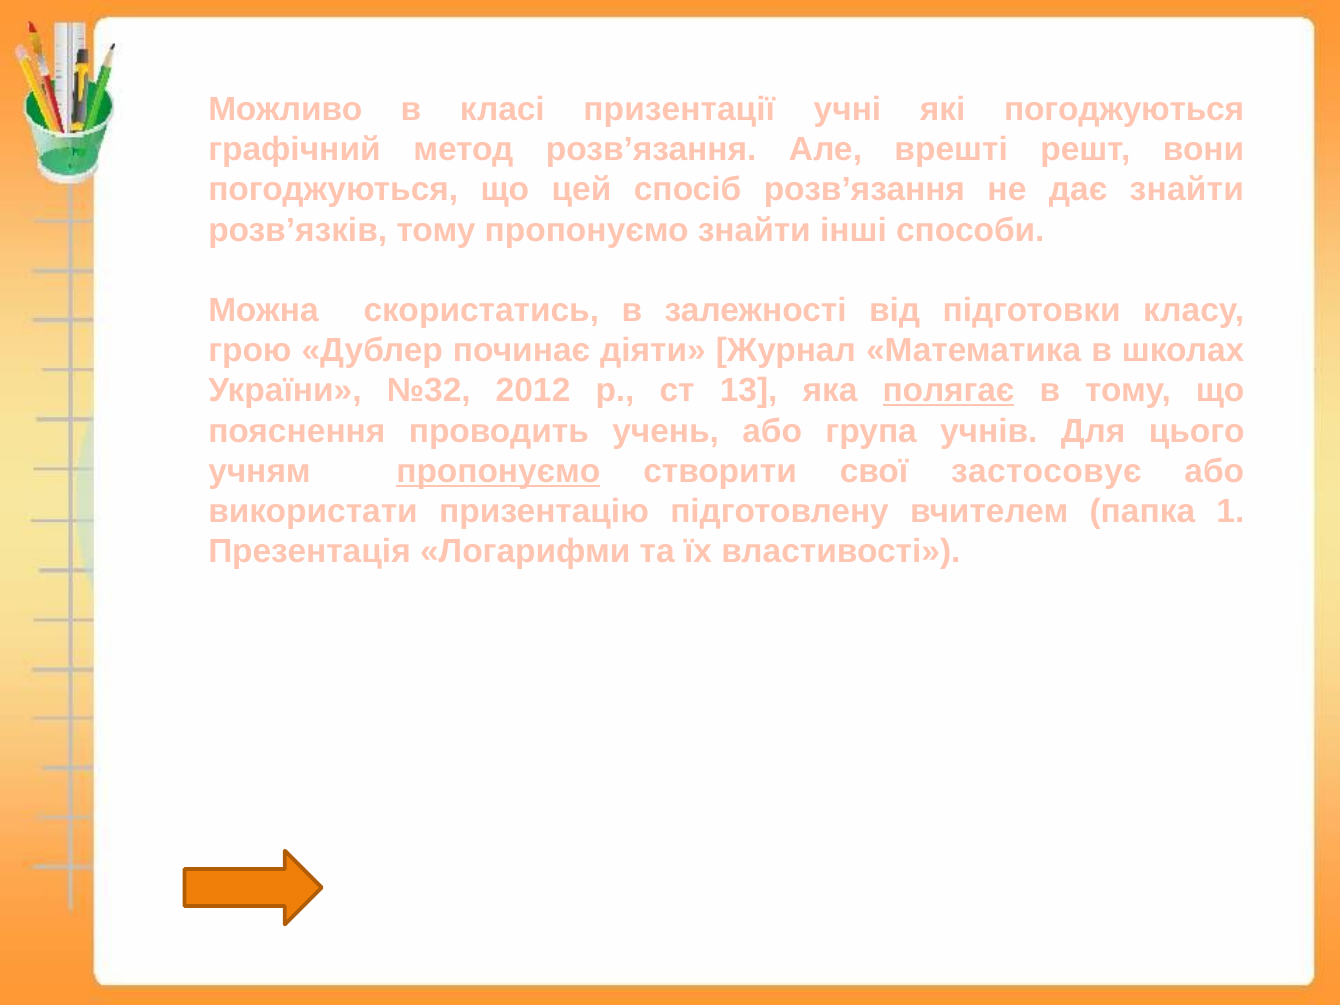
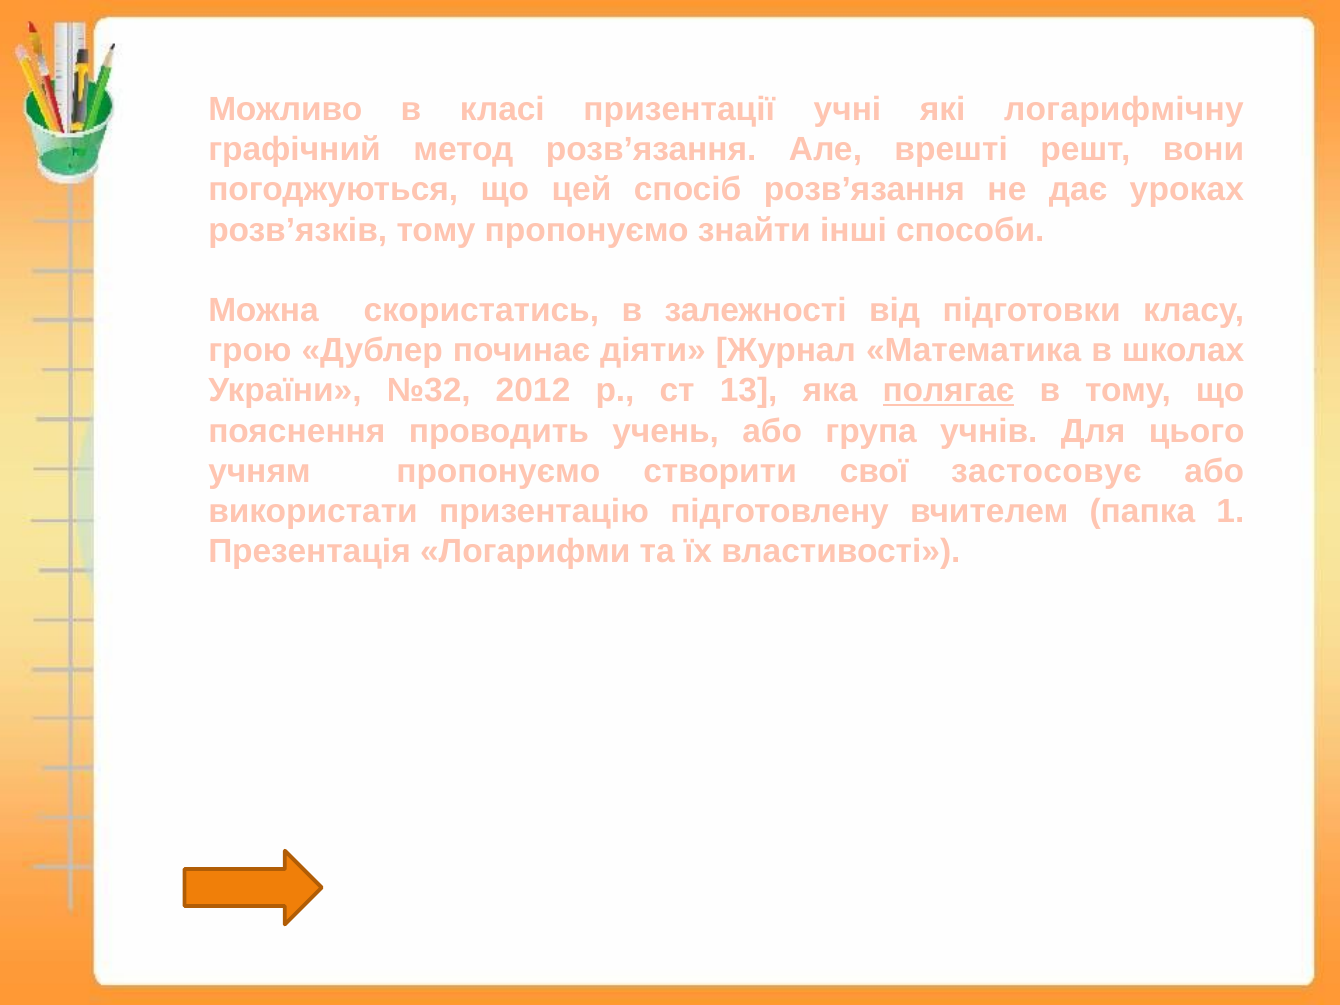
які погоджуються: погоджуються -> логарифмічну (1124, 109)
дає знайти: знайти -> уроках (1187, 190)
пропонуємо underline: present -> none (498, 471)
